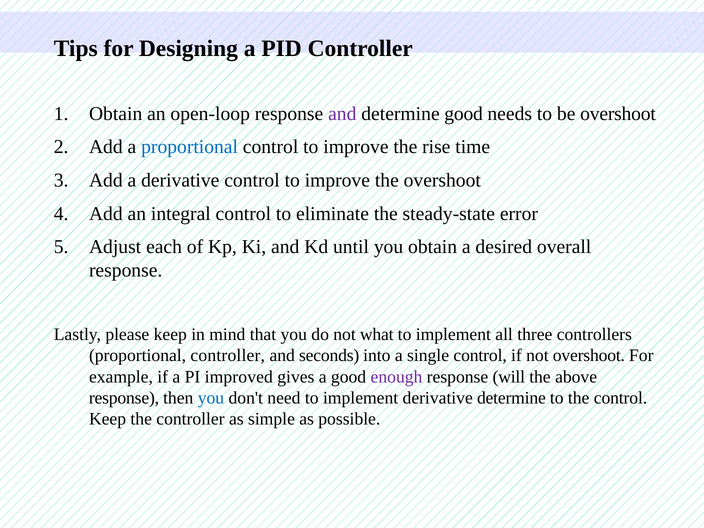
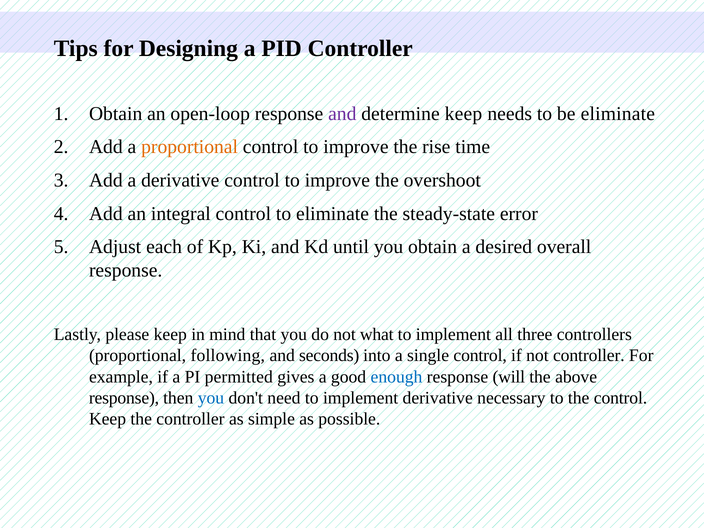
determine good: good -> keep (463, 114)
be overshoot: overshoot -> eliminate (618, 114)
proportional colour: blue -> orange (190, 147)
proportional controller: controller -> following (228, 356)
not overshoot: overshoot -> controller (589, 356)
improved: improved -> permitted (239, 377)
enough colour: purple -> blue (397, 377)
derivative determine: determine -> necessary (511, 398)
